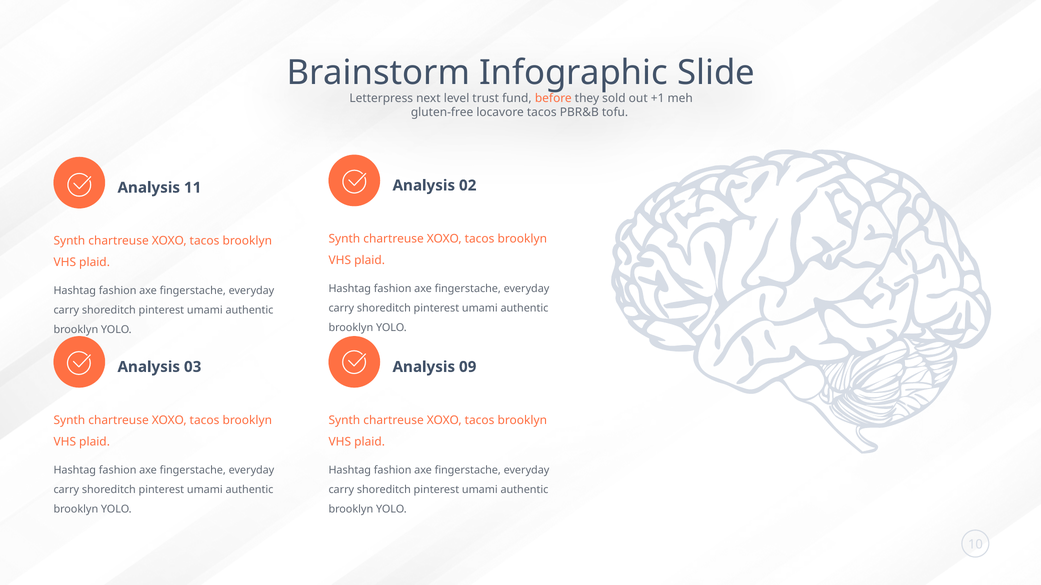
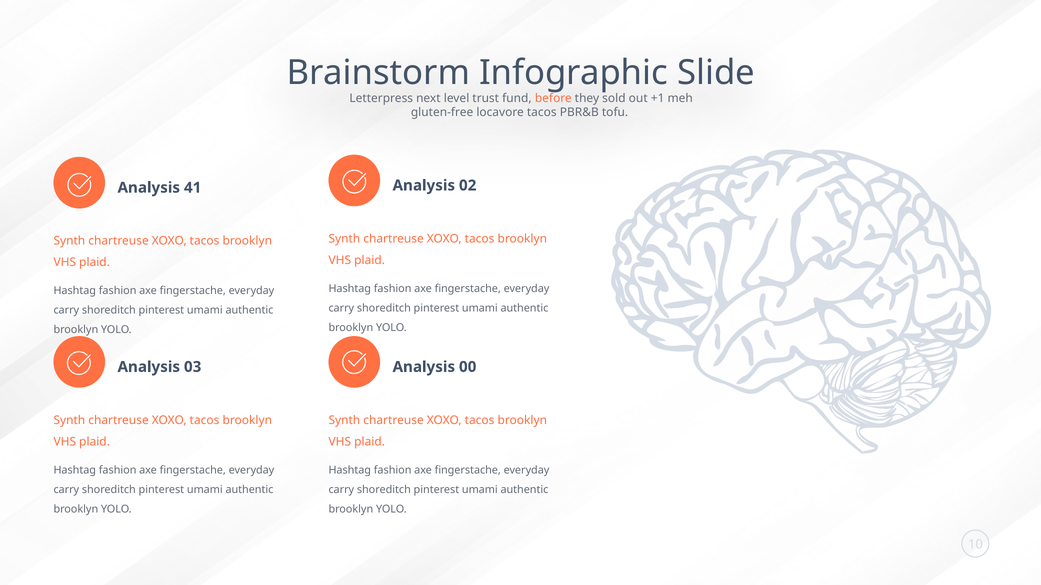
11: 11 -> 41 (193, 188)
09: 09 -> 00 (468, 367)
